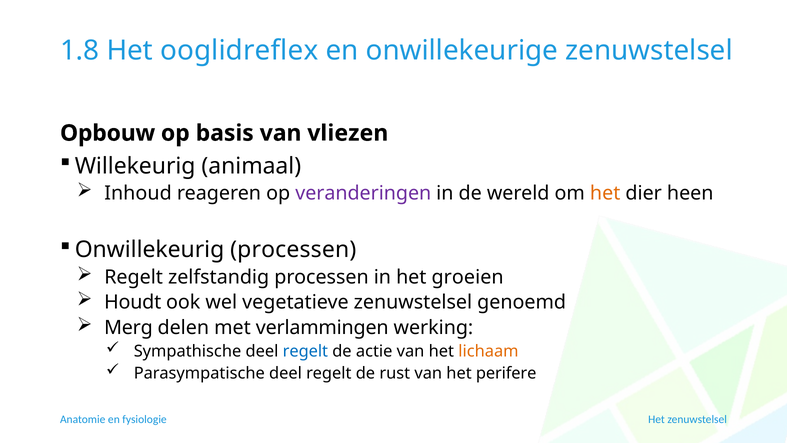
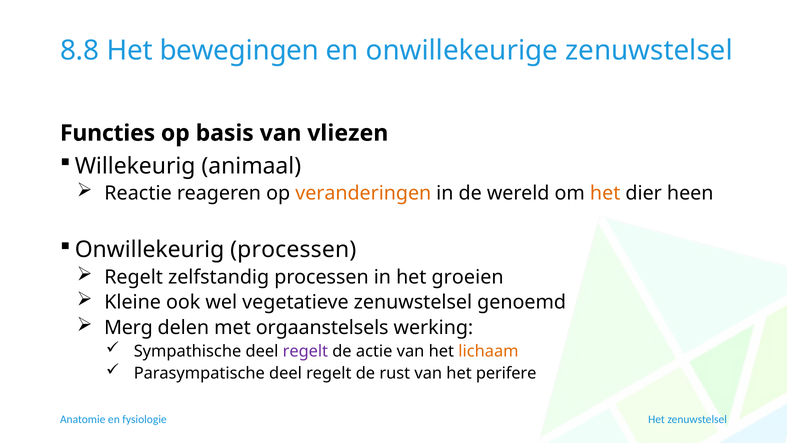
1.8: 1.8 -> 8.8 (80, 50)
ooglidreflex: ooglidreflex -> bewegingen (239, 50)
Opbouw: Opbouw -> Functies (108, 133)
Inhoud: Inhoud -> Reactie (138, 193)
veranderingen colour: purple -> orange (363, 193)
Houdt: Houdt -> Kleine (133, 302)
verlammingen: verlammingen -> orgaanstelsels (322, 328)
regelt colour: blue -> purple (305, 351)
